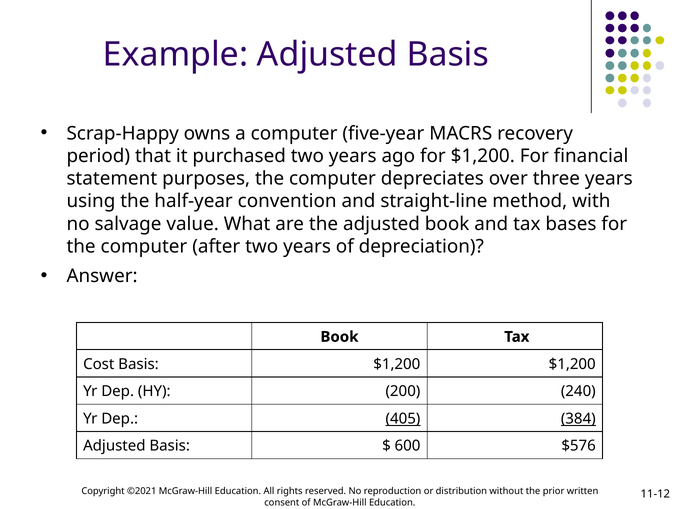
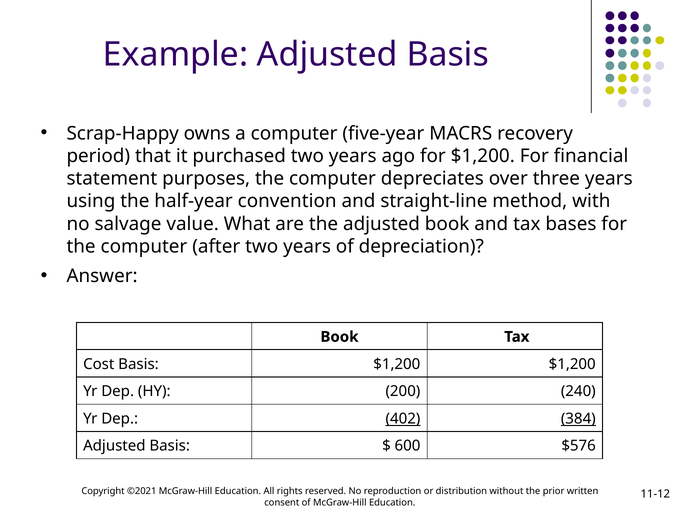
405: 405 -> 402 (403, 419)
